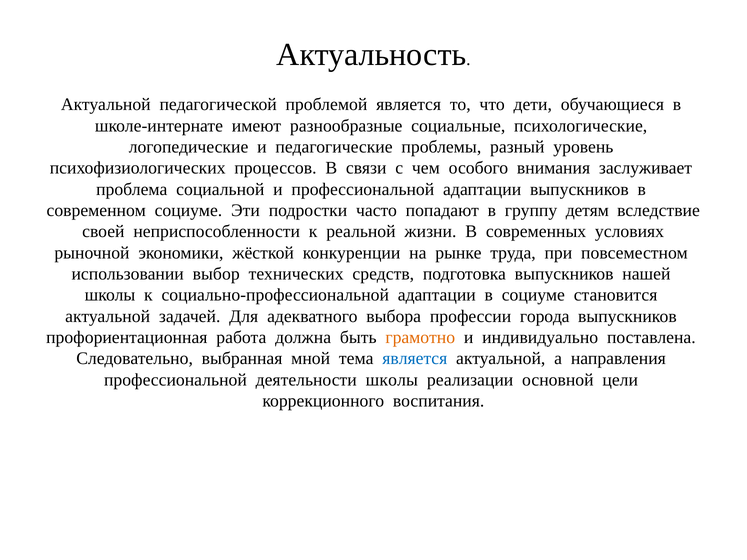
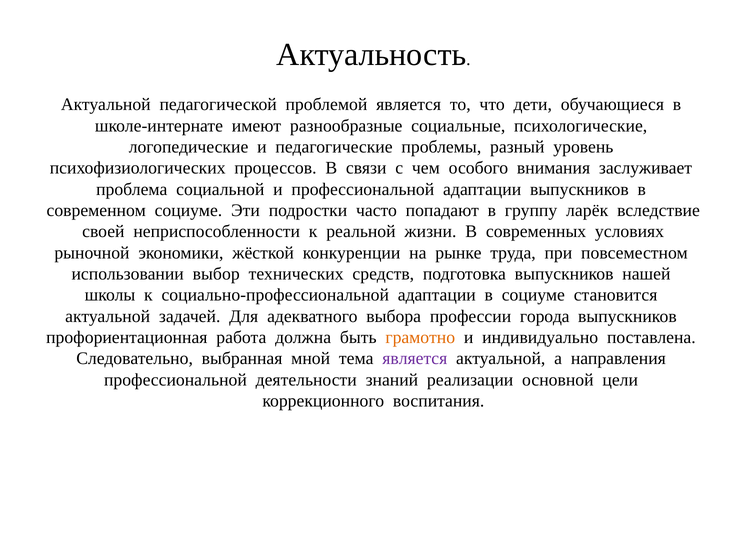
детям: детям -> ларёк (587, 211)
является colour: blue -> purple (415, 359)
деятельности школы: школы -> знаний (392, 380)
